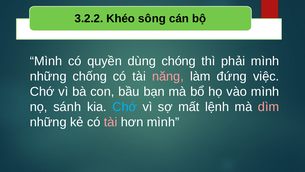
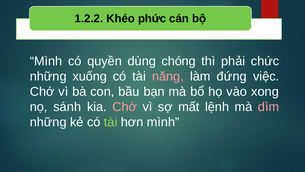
3.2.2: 3.2.2 -> 1.2.2 (89, 18)
sông: sông -> phức (152, 18)
phải mình: mình -> chức (265, 61)
chống: chống -> xuống (90, 76)
vào mình: mình -> xong (265, 91)
Chớ colour: light blue -> pink (125, 107)
tài colour: pink -> light green (111, 122)
